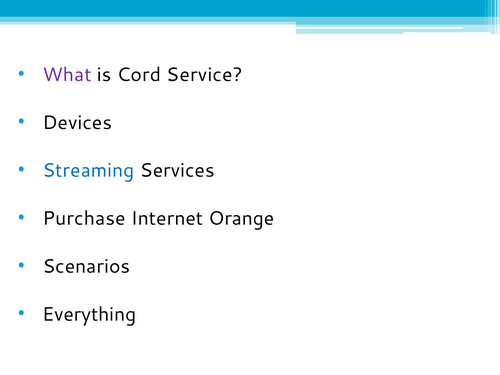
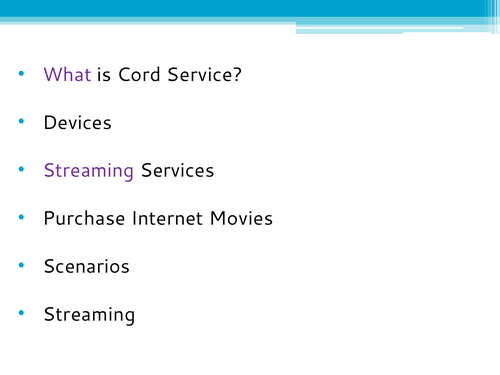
Streaming colour: blue -> purple (88, 171)
Orange: Orange -> Movies (241, 218)
Everything: Everything -> Streaming (89, 314)
